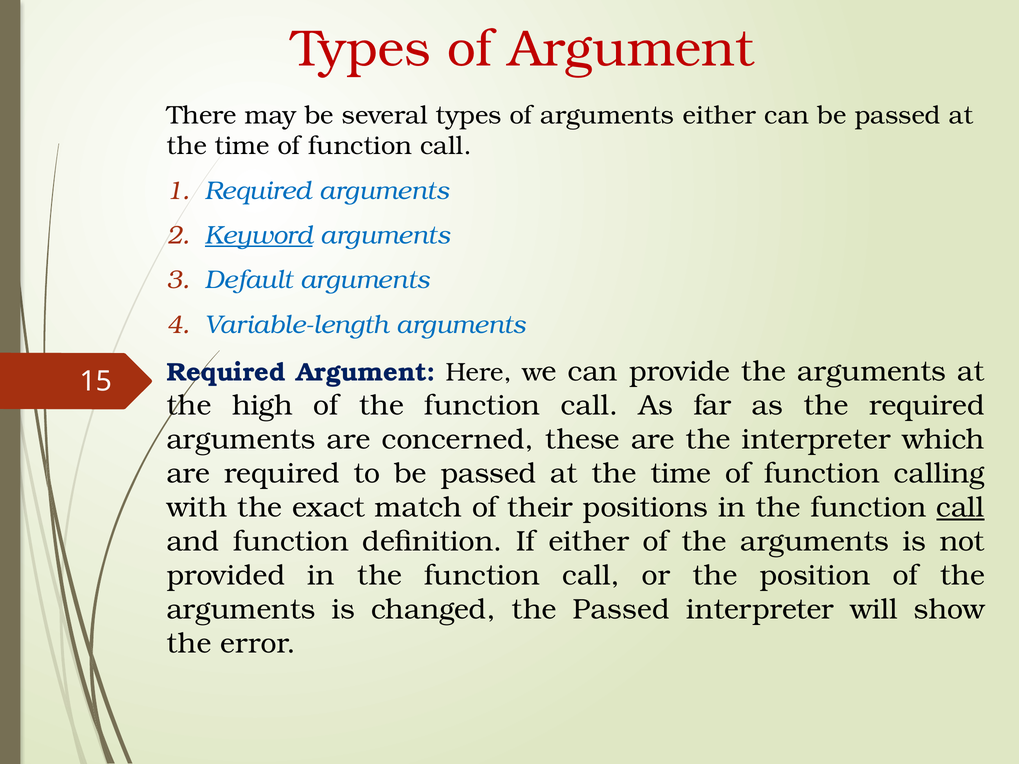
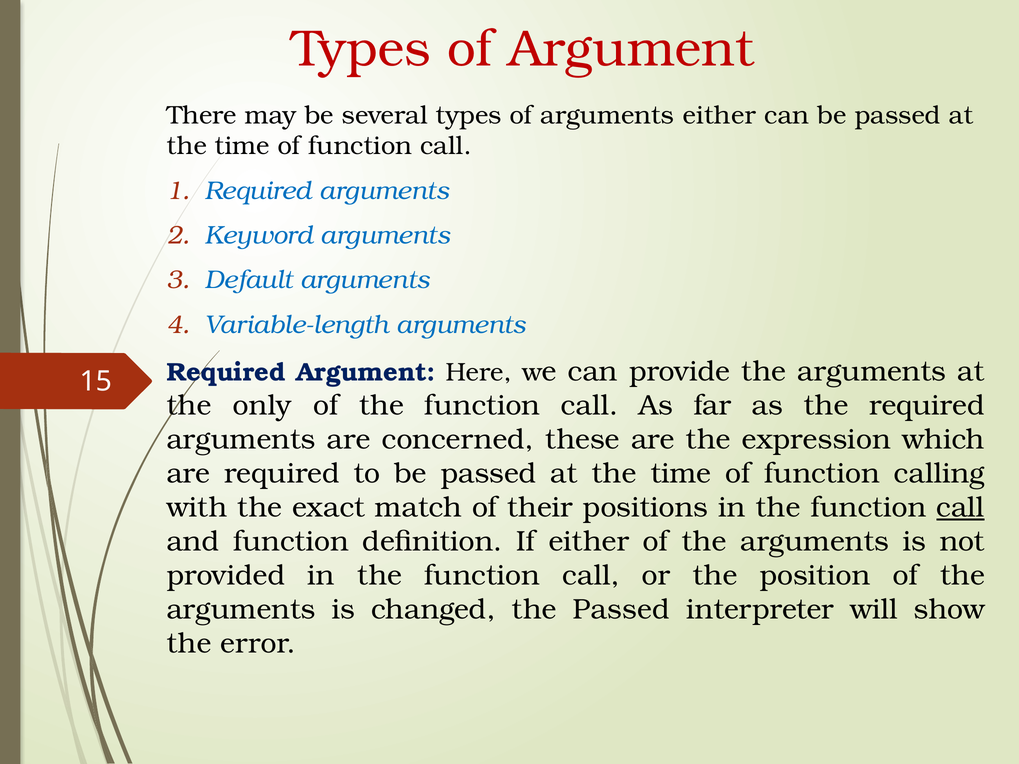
Keyword underline: present -> none (259, 235)
high: high -> only (262, 406)
the interpreter: interpreter -> expression (816, 439)
